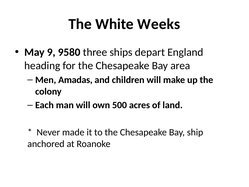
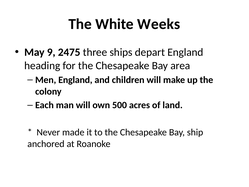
9580: 9580 -> 2475 (69, 52)
Men Amadas: Amadas -> England (75, 80)
